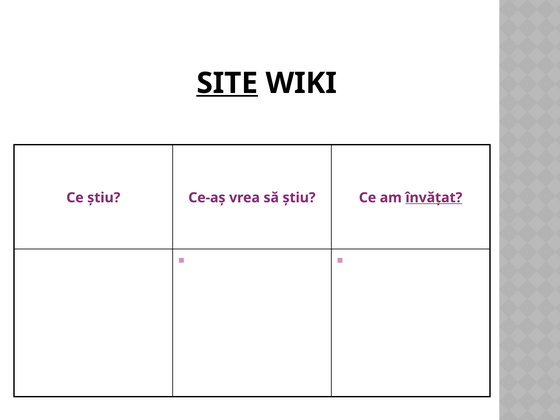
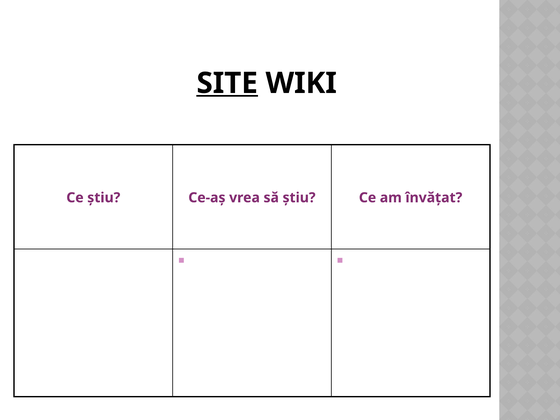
învăţat underline: present -> none (434, 198)
